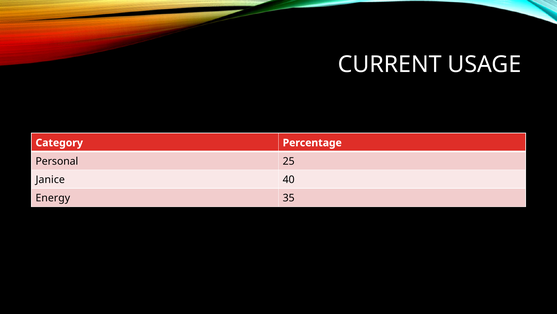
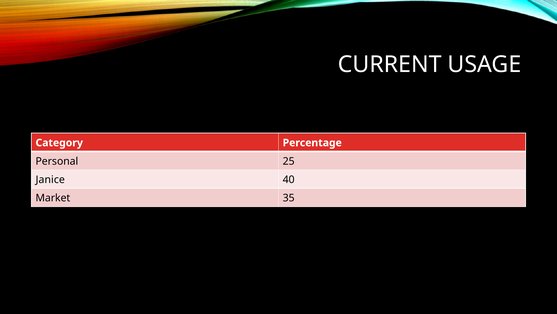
Energy: Energy -> Market (53, 198)
